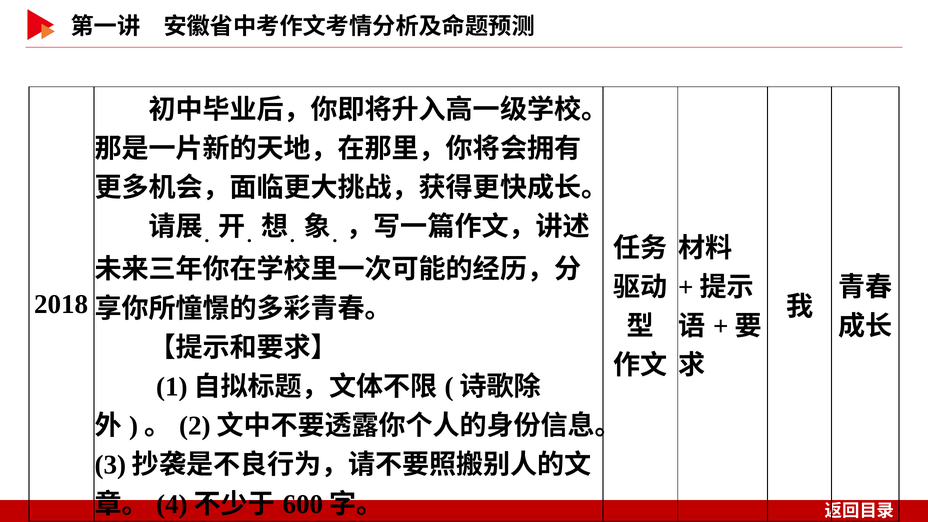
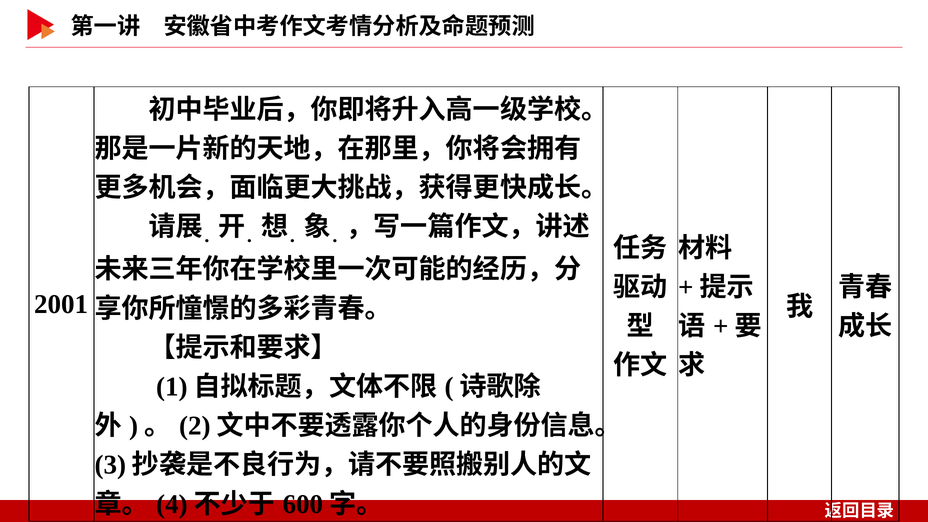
2018: 2018 -> 2001 (61, 304)
